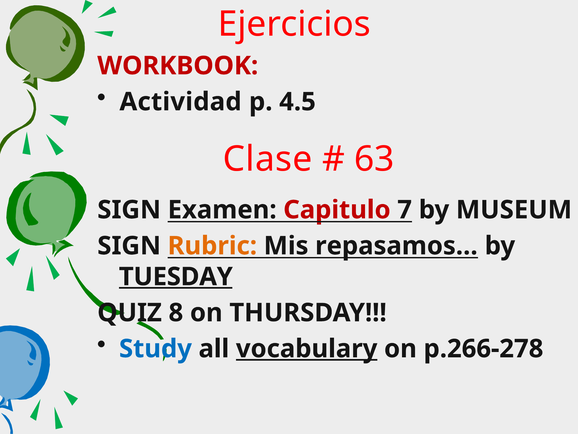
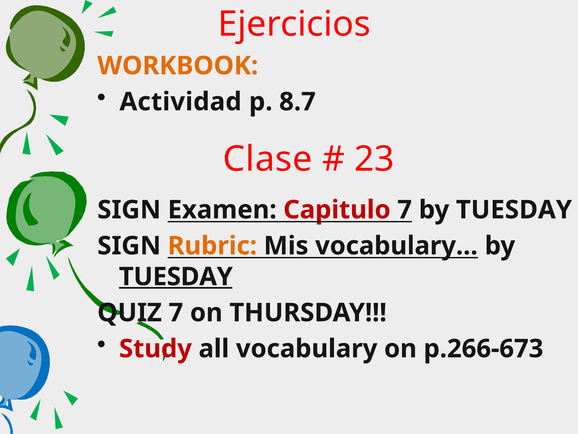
WORKBOOK colour: red -> orange (178, 66)
4.5: 4.5 -> 8.7 (297, 102)
63: 63 -> 23 (374, 159)
7 by MUSEUM: MUSEUM -> TUESDAY (514, 210)
repasamos…: repasamos… -> vocabulary… (396, 246)
QUIZ 8: 8 -> 7 (176, 312)
Study colour: blue -> red (155, 348)
vocabulary underline: present -> none (307, 348)
p.266-278: p.266-278 -> p.266-673 (483, 348)
